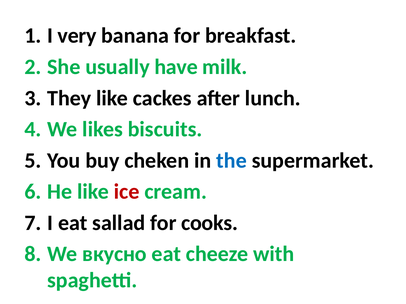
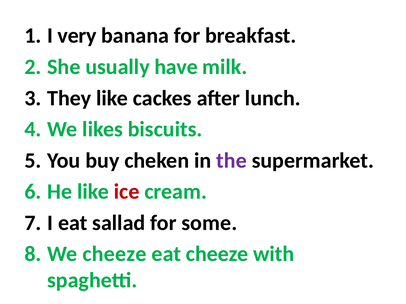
the colour: blue -> purple (232, 161)
cooks: cooks -> some (209, 223)
We вкусно: вкусно -> cheeze (114, 254)
